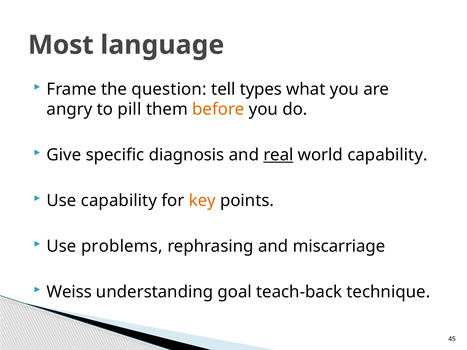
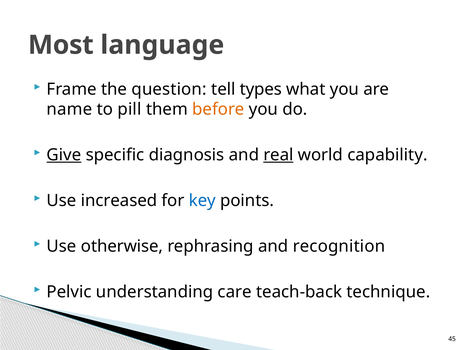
angry: angry -> name (69, 109)
Give underline: none -> present (64, 155)
Use capability: capability -> increased (119, 201)
key colour: orange -> blue (202, 201)
problems: problems -> otherwise (122, 246)
miscarriage: miscarriage -> recognition (339, 246)
Weiss: Weiss -> Pelvic (69, 292)
goal: goal -> care (235, 292)
